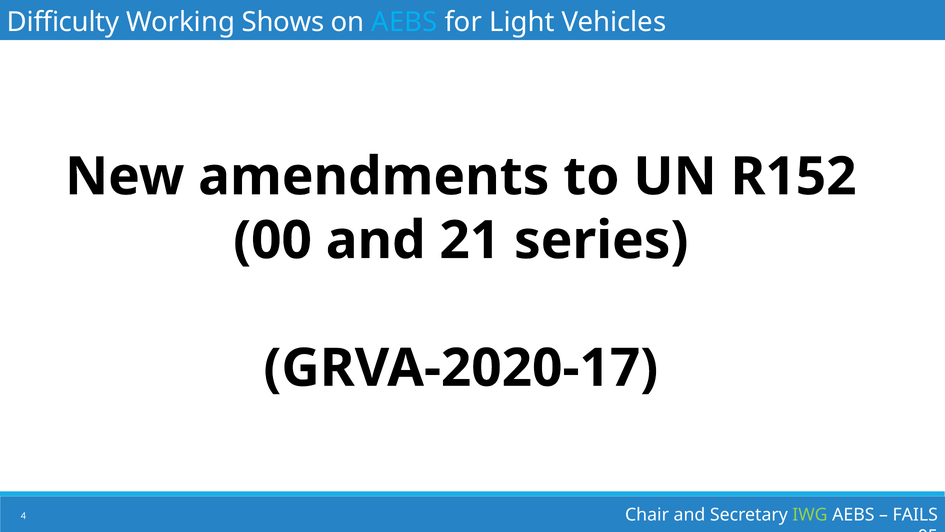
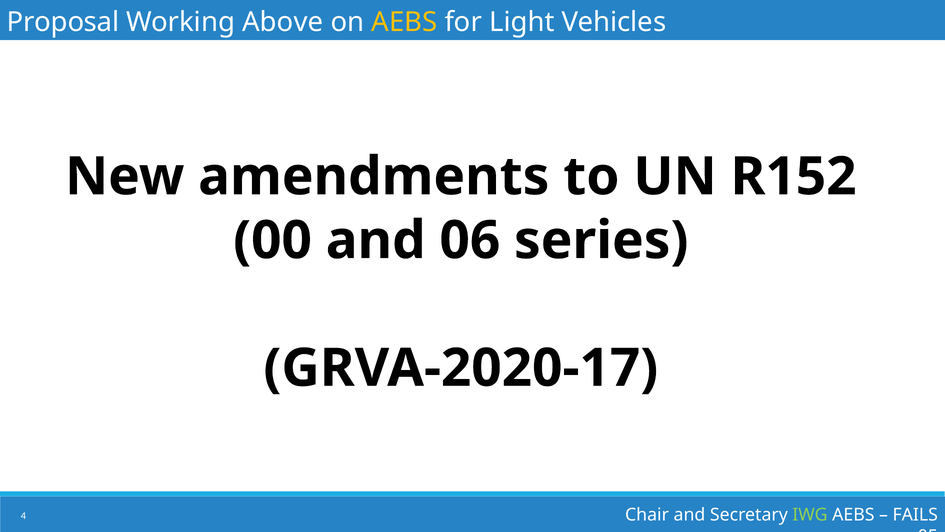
Difficulty: Difficulty -> Proposal (63, 22)
Shows: Shows -> Above (283, 22)
AEBS colour: light blue -> yellow (404, 22)
21: 21 -> 06 (470, 240)
